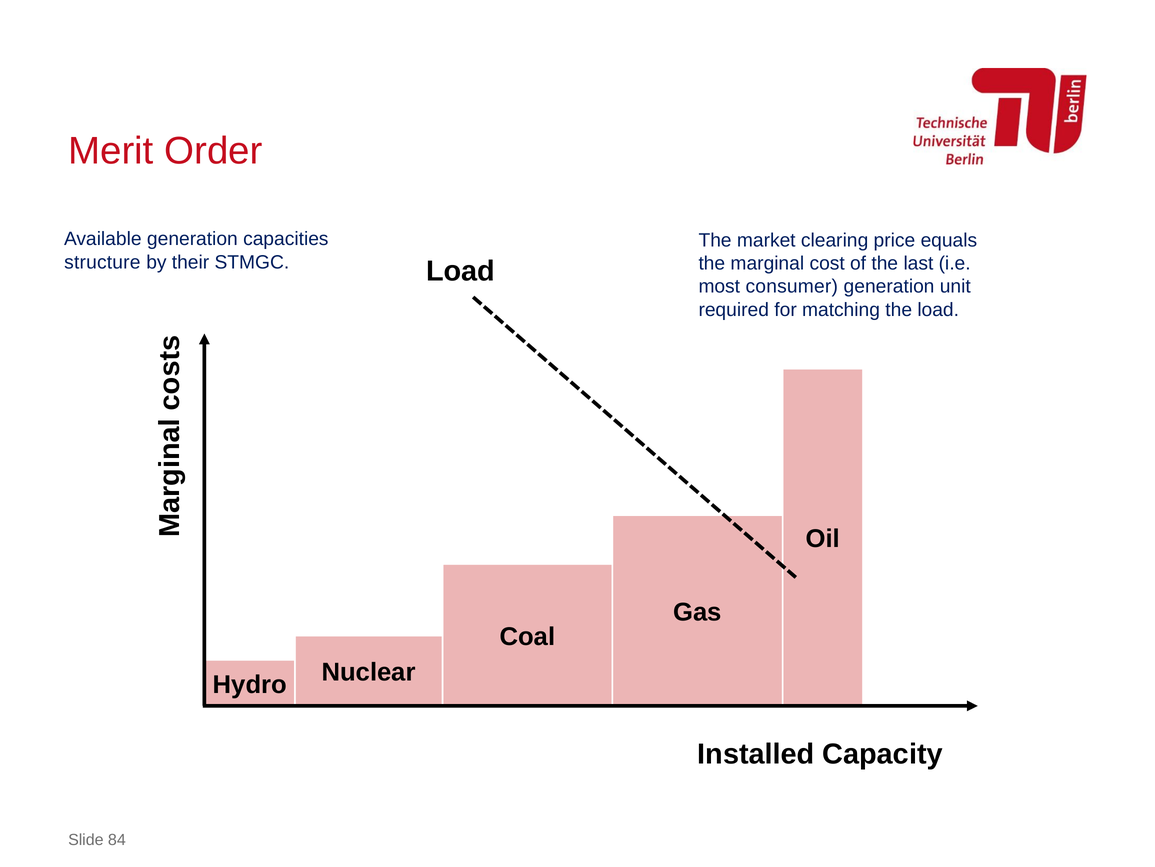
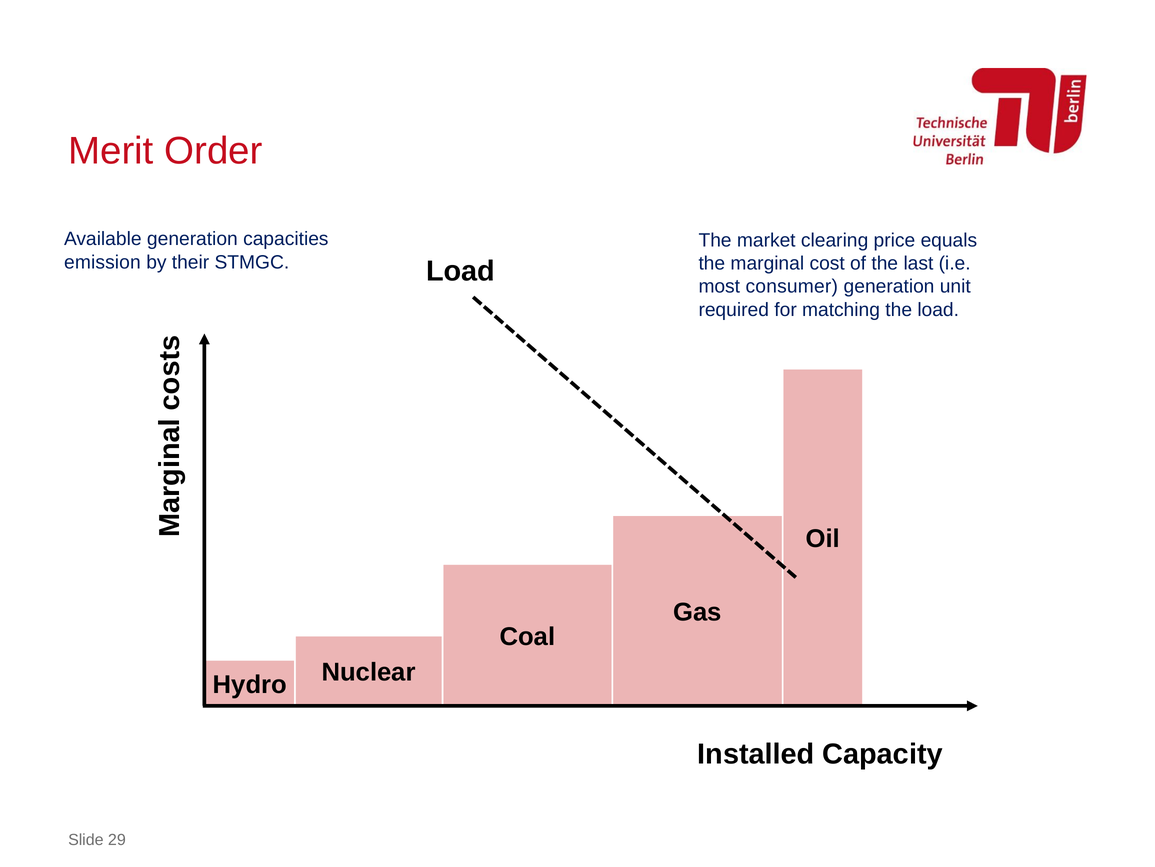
structure: structure -> emission (102, 262)
84: 84 -> 29 (117, 839)
